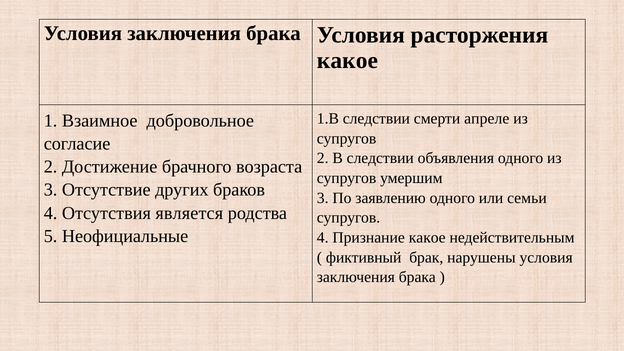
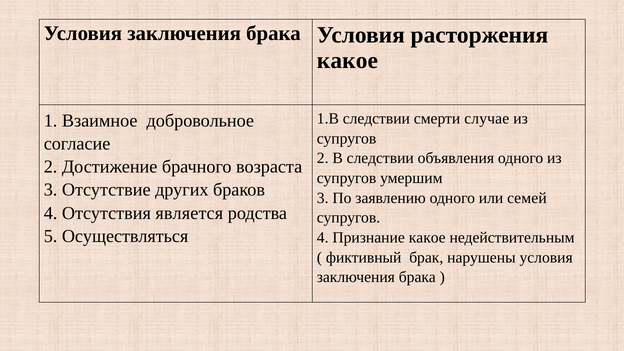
апреле: апреле -> случае (487, 119)
семьи: семьи -> семей (527, 198)
Неофициальные: Неофициальные -> Осуществляться (125, 236)
